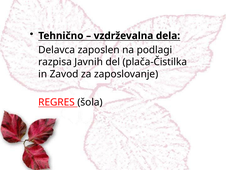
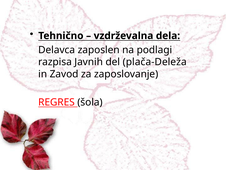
plača-Čistilka: plača-Čistilka -> plača-Deleža (155, 62)
